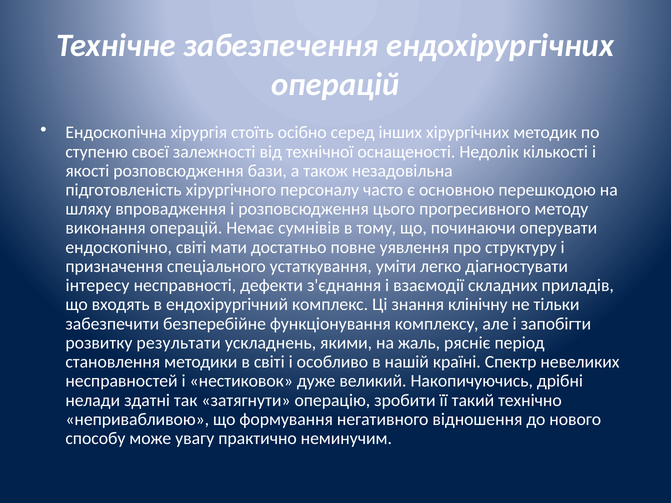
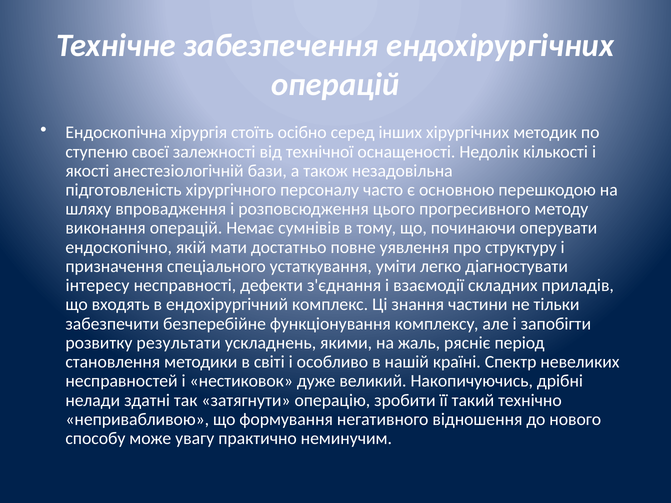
якості розповсюдження: розповсюдження -> анестезіологічній (179, 171)
ендоскопічно світі: світі -> якій (191, 247)
клінічну: клінічну -> частини (478, 305)
